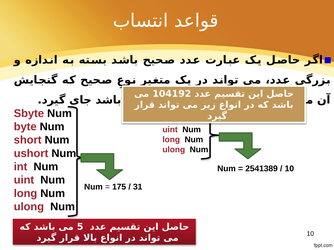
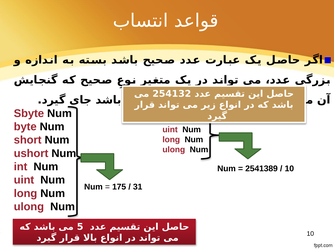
104192: 104192 -> 254132 (172, 94)
